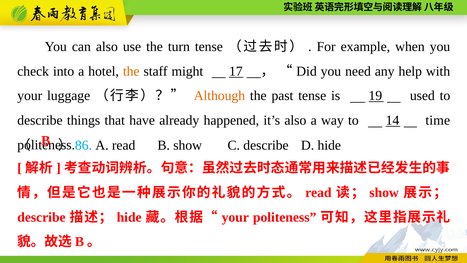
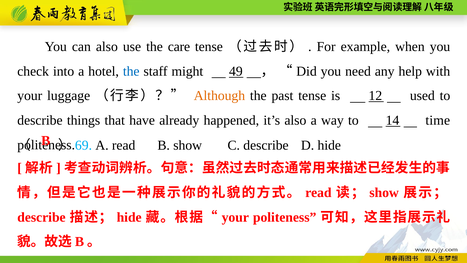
turn: turn -> care (179, 47)
the colour: orange -> blue (131, 71)
17: 17 -> 49 (236, 71)
19: 19 -> 12 (375, 96)
86: 86 -> 69 (83, 145)
